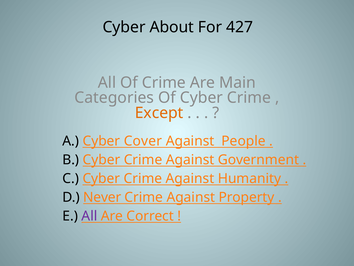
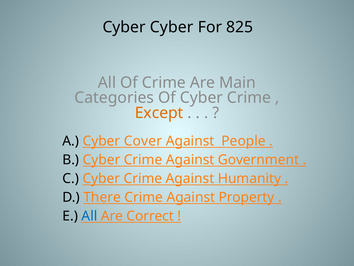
Cyber About: About -> Cyber (172, 27)
427: 427 -> 825 (240, 27)
Never: Never -> There (102, 197)
All colour: purple -> blue (89, 216)
